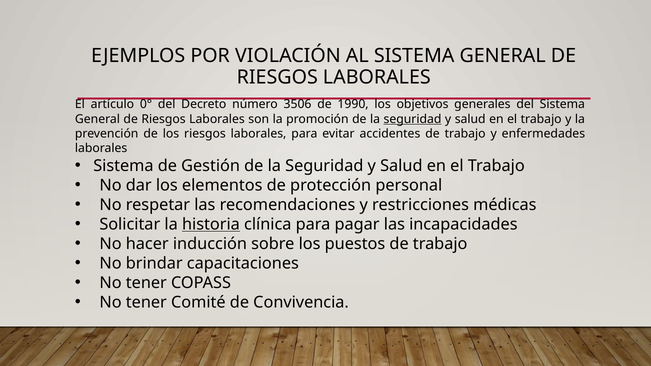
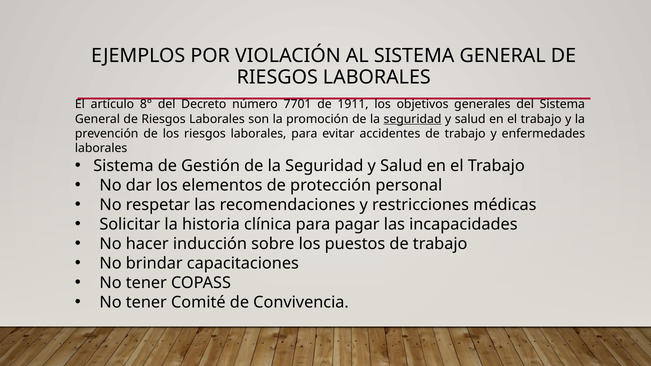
0°: 0° -> 8° (146, 104)
3506: 3506 -> 7701 (298, 104)
1990: 1990 -> 1911 (353, 104)
historia underline: present -> none (211, 224)
